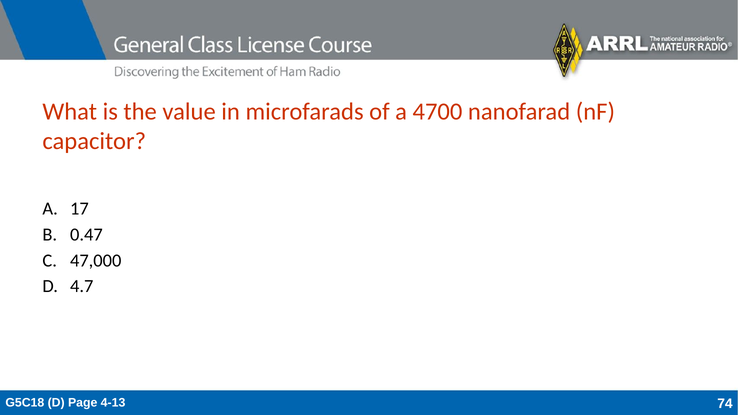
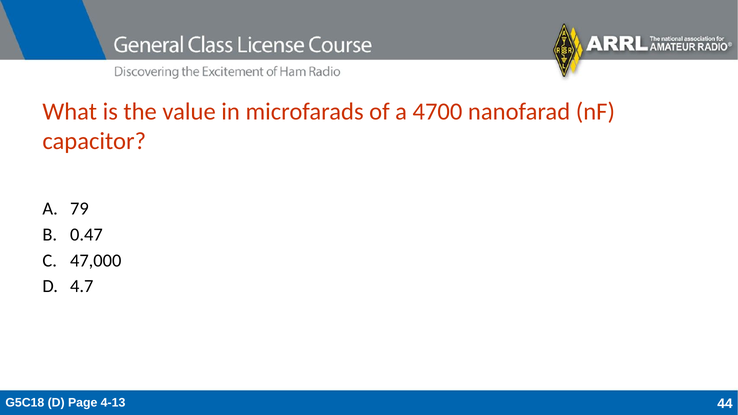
17: 17 -> 79 (79, 209)
74: 74 -> 44 (725, 404)
